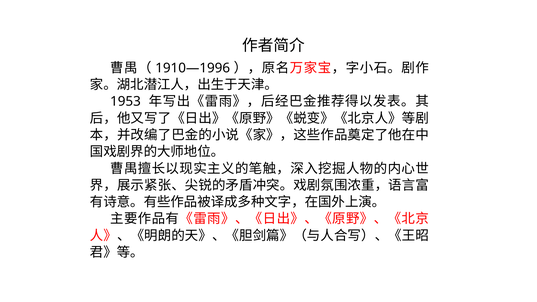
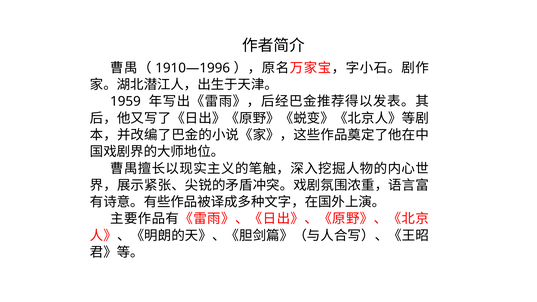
1953: 1953 -> 1959 (125, 102)
